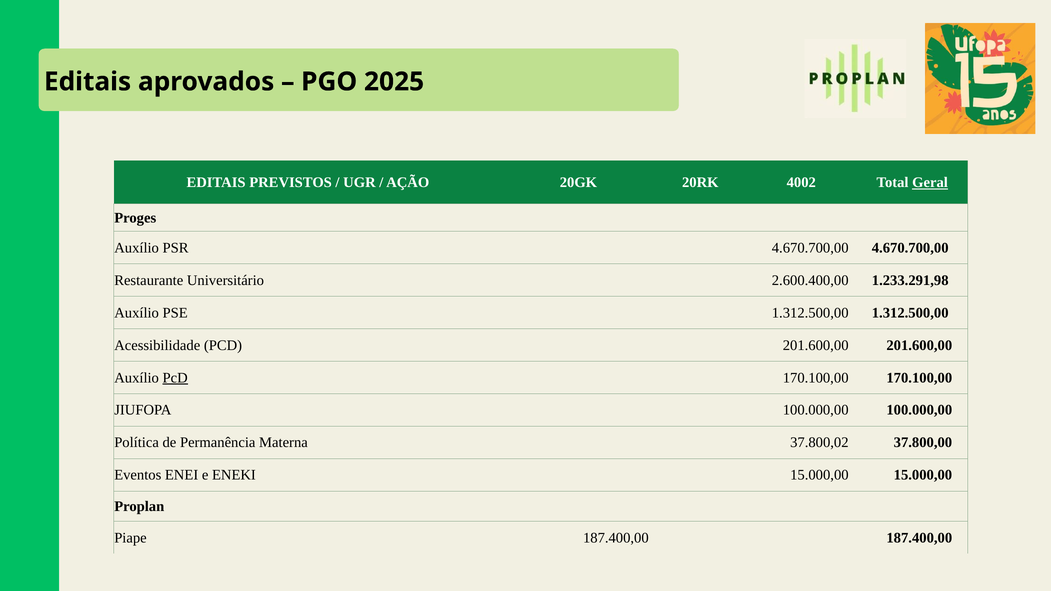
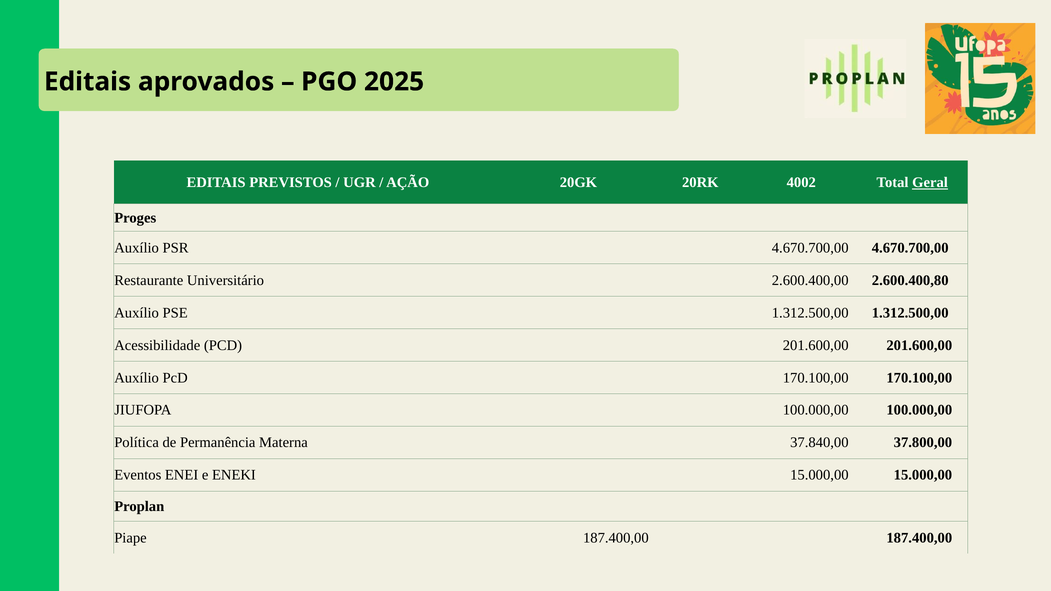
1.233.291,98: 1.233.291,98 -> 2.600.400,80 (910, 280)
PcD underline: present -> none (175, 378)
37.800,02: 37.800,02 -> 37.840,00 (819, 443)
